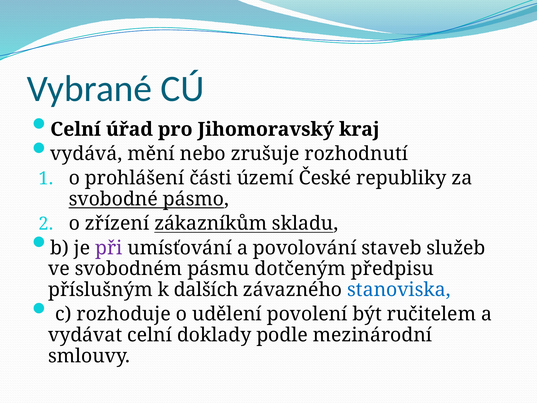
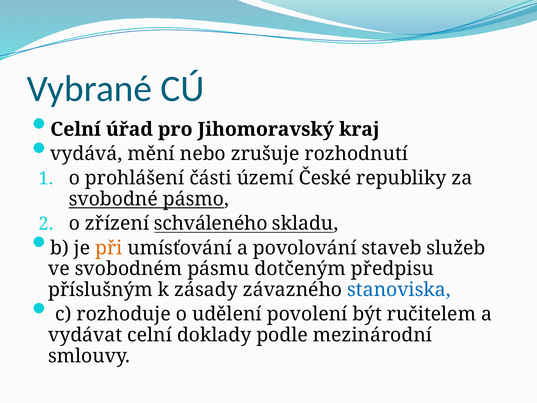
zákazníkům: zákazníkům -> schváleného (211, 223)
při colour: purple -> orange (109, 248)
dalších: dalších -> zásady (206, 290)
